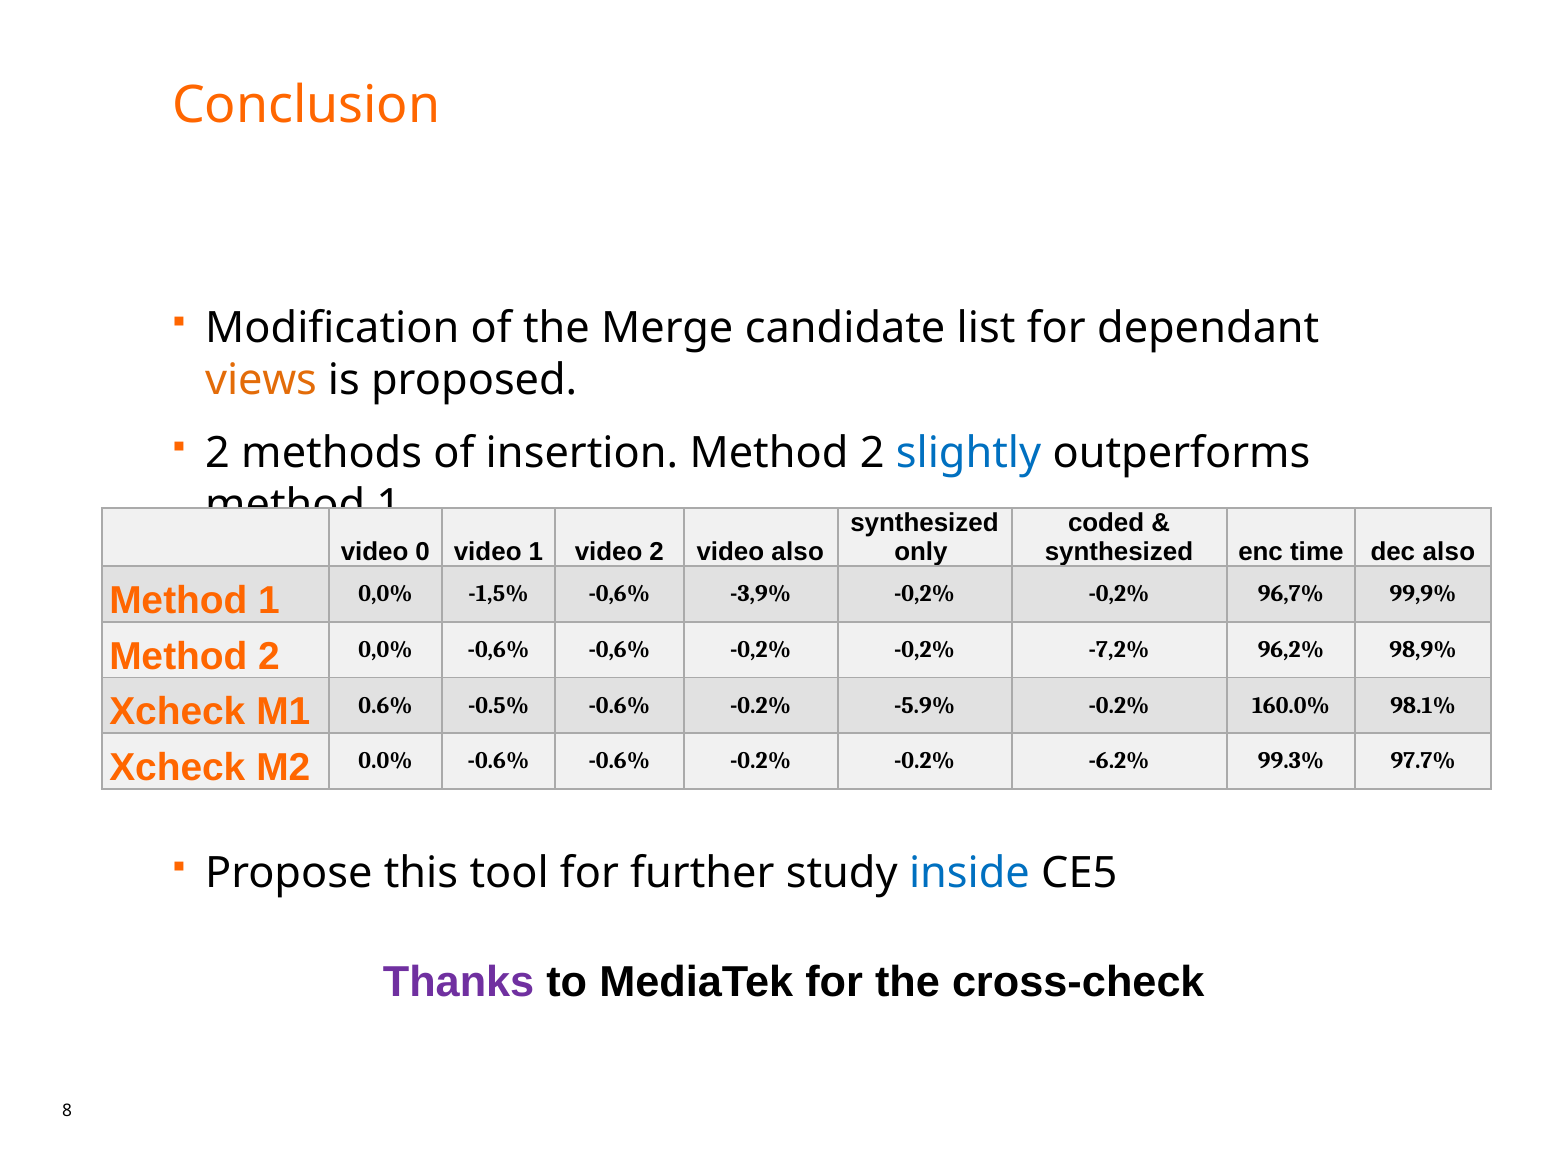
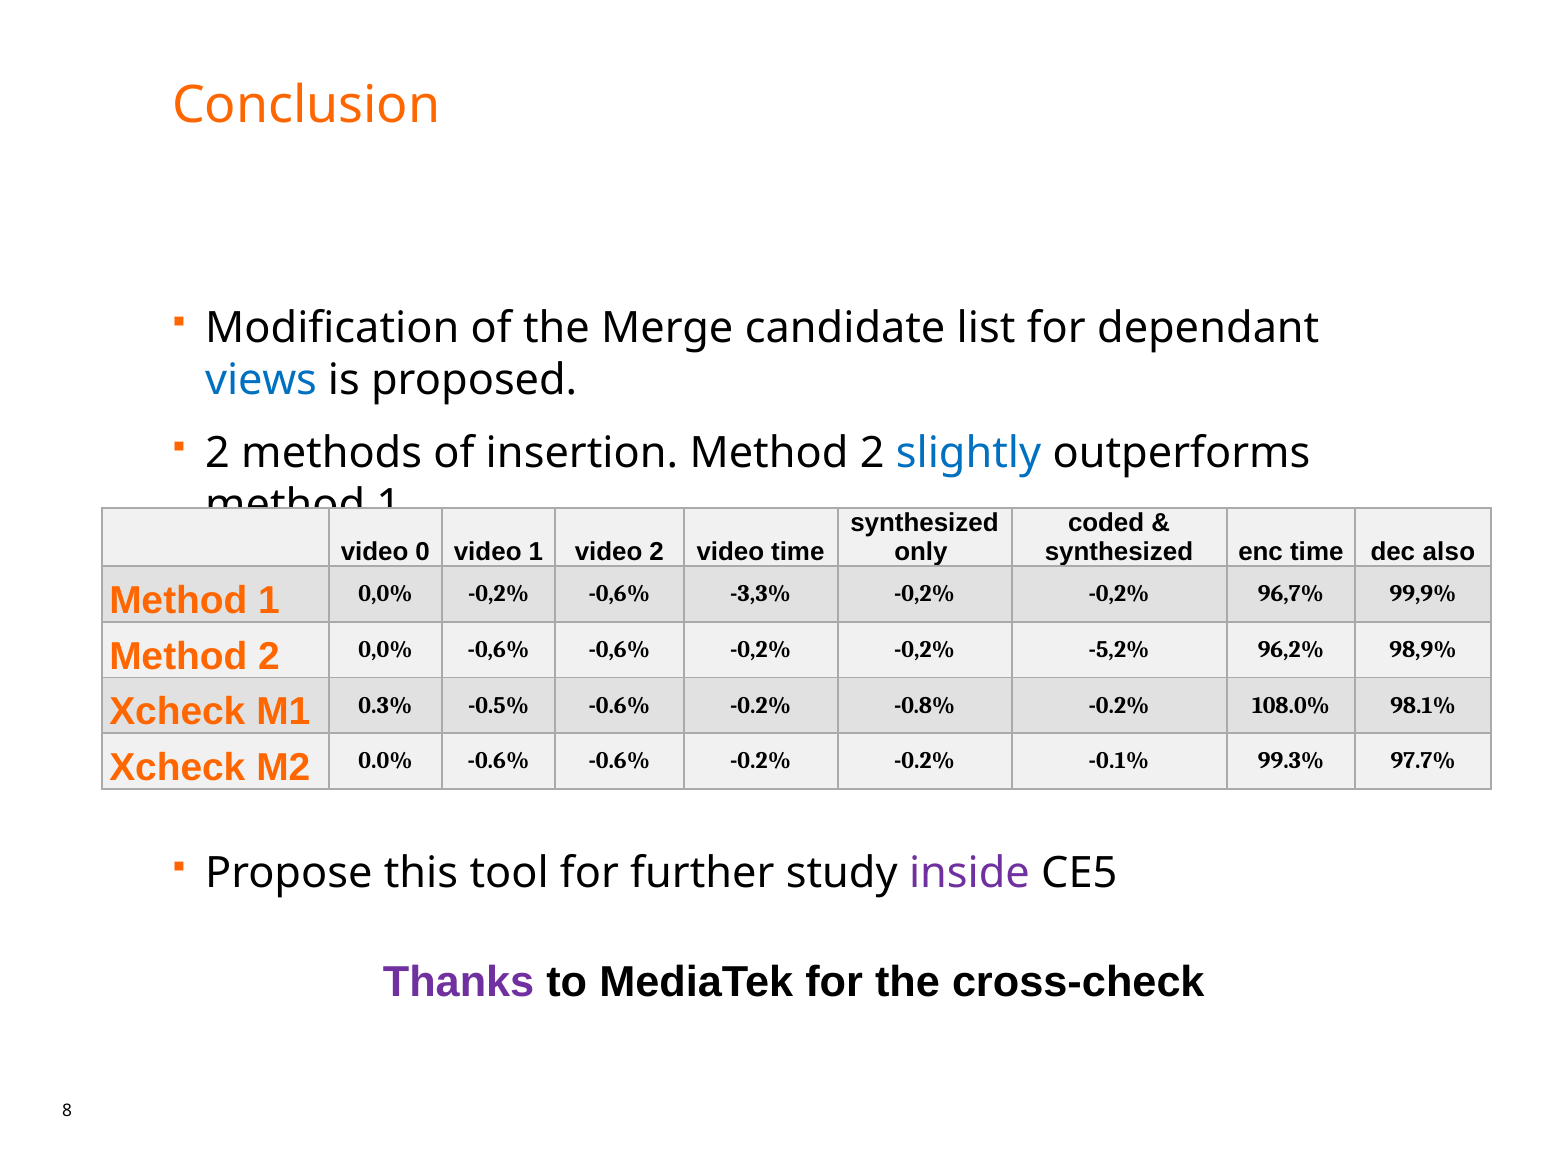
views colour: orange -> blue (261, 380)
video also: also -> time (798, 552)
0,0% -1,5%: -1,5% -> -0,2% (499, 594)
-3,9%: -3,9% -> -3,3% (761, 594)
-7,2%: -7,2% -> -5,2% (1119, 650)
0.6%: 0.6% -> 0.3% (385, 706)
-5.9%: -5.9% -> -0.8% (925, 706)
160.0%: 160.0% -> 108.0% (1291, 706)
-6.2%: -6.2% -> -0.1% (1119, 761)
inside colour: blue -> purple (969, 874)
